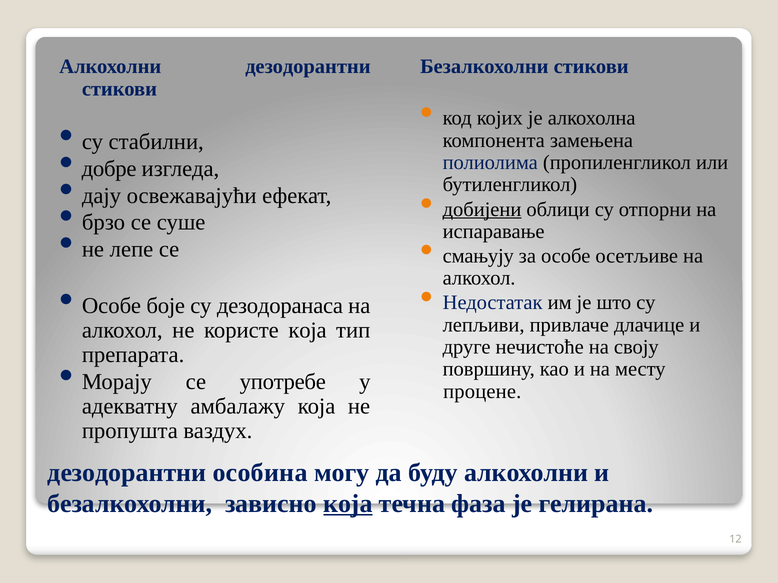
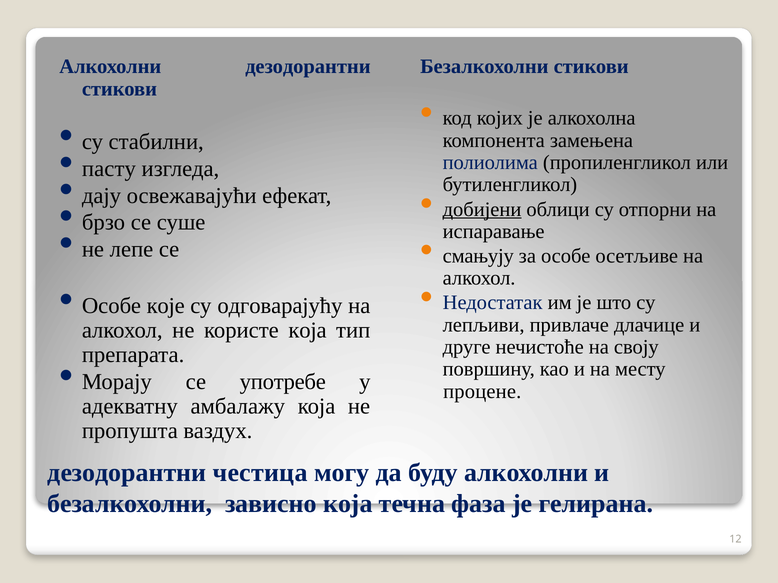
добре: добре -> пасту (109, 169)
боје: боје -> кoје (166, 306)
дезодоранаса: дезодоранаса -> одговарајућу (280, 306)
особина: особина -> честица (260, 473)
која underline: present -> none (348, 504)
